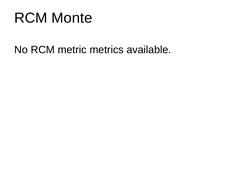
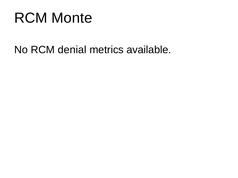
metric: metric -> denial (72, 50)
